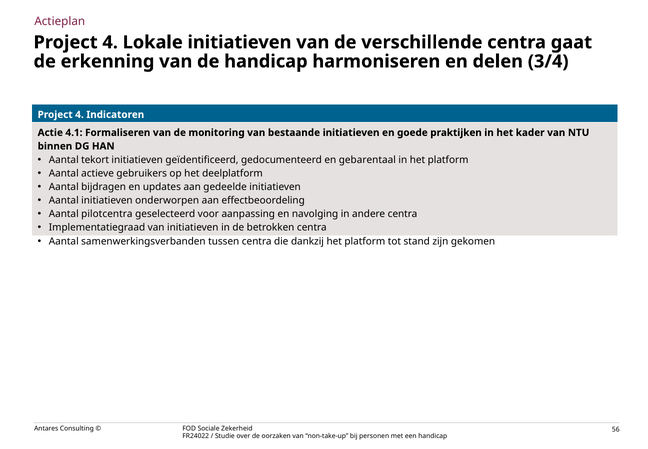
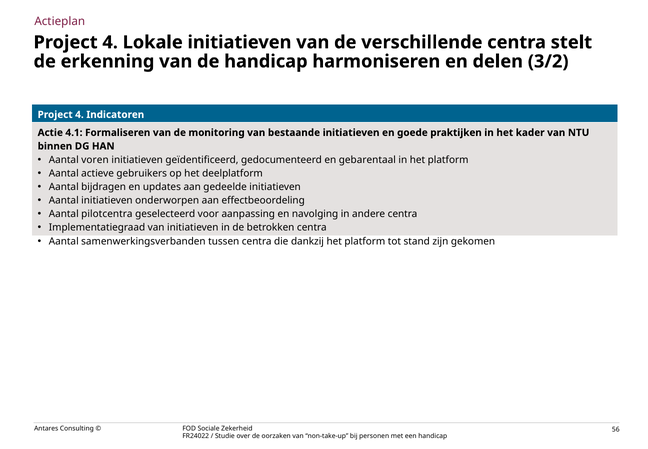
gaat: gaat -> stelt (571, 42)
3/4: 3/4 -> 3/2 (548, 61)
tekort: tekort -> voren (95, 160)
